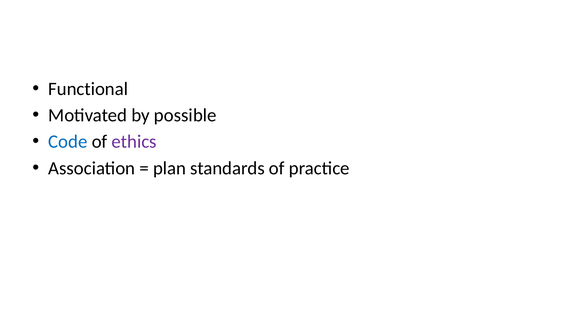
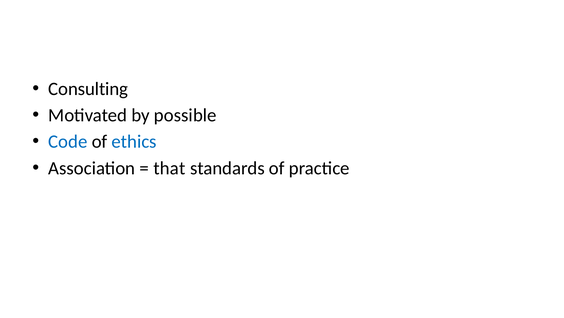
Functional: Functional -> Consulting (88, 89)
ethics colour: purple -> blue (134, 141)
plan: plan -> that (169, 168)
